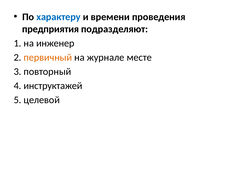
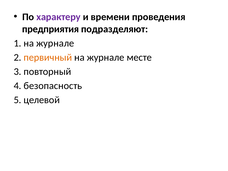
характеру colour: blue -> purple (58, 17)
1 на инженер: инженер -> журнале (55, 43)
инструктажей: инструктажей -> безопасность (53, 86)
